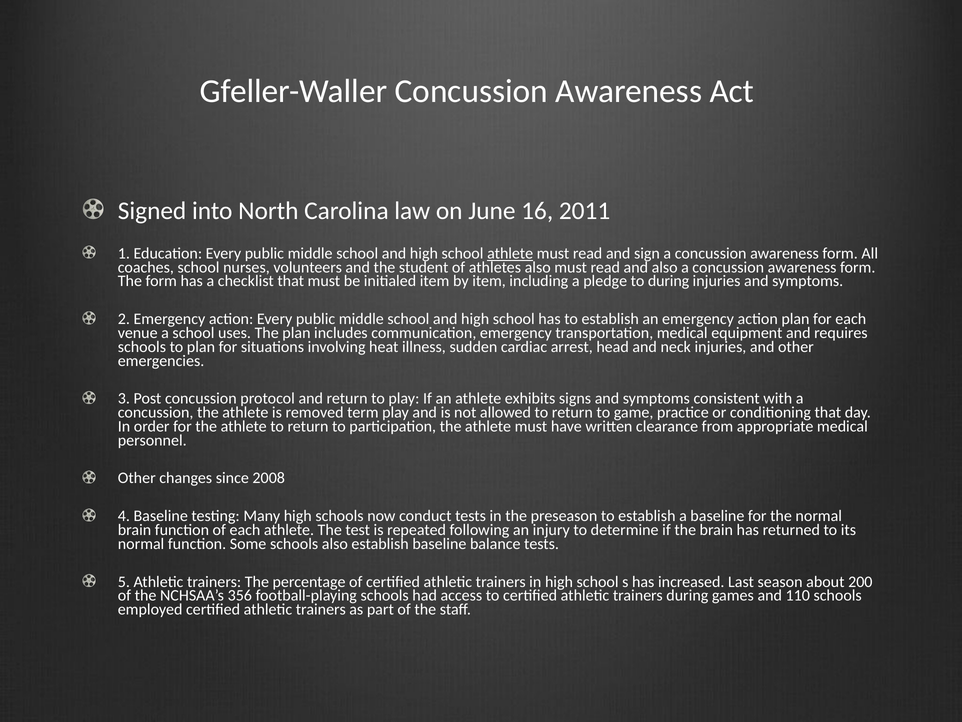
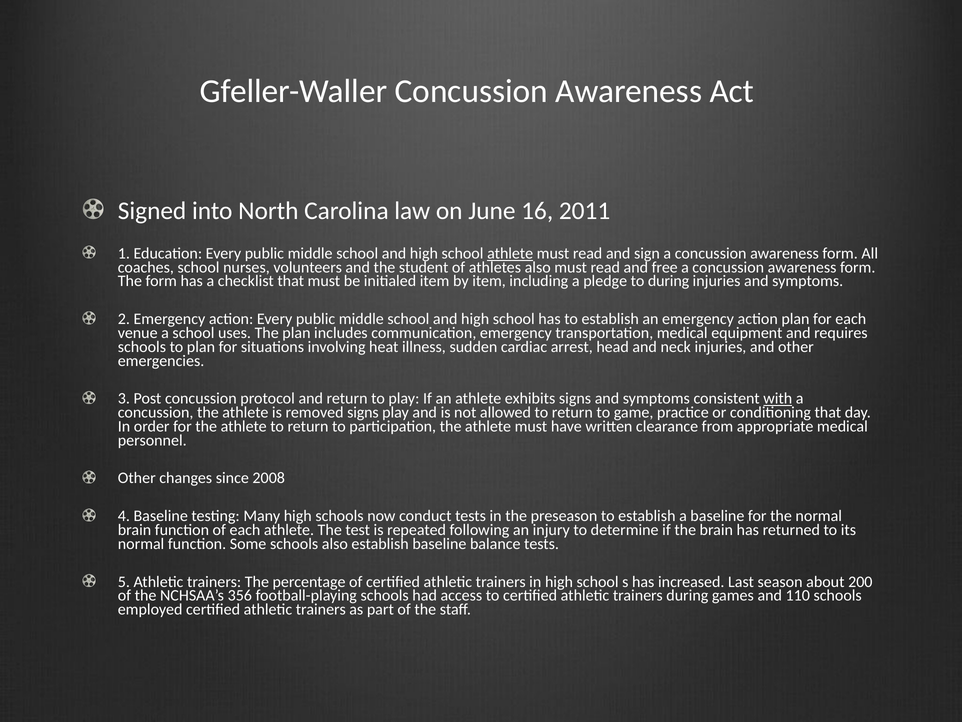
and also: also -> free (665, 267)
with underline: none -> present (778, 398)
removed term: term -> signs (363, 412)
